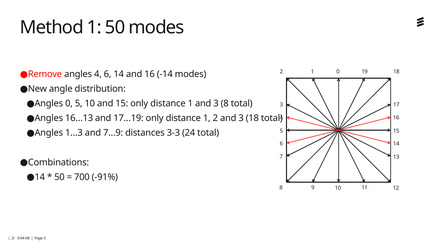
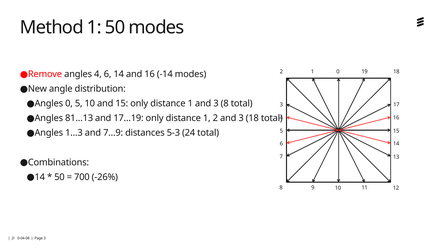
16…13: 16…13 -> 81…13 (79, 118)
3-3: 3-3 -> 5-3 (173, 133)
-91%: -91% -> -26% (105, 177)
